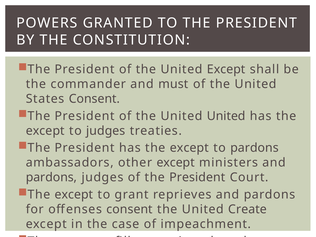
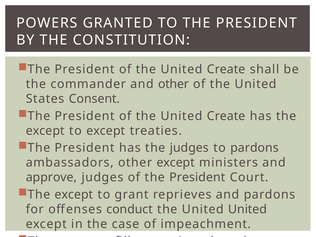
Except: Except -> Create (226, 69)
and must: must -> other (174, 84)
United: United -> Create (226, 116)
to judges: judges -> except (106, 131)
President has the except: except -> judges (189, 148)
pardons: pardons -> approve (51, 177)
offenses consent: consent -> conduct (130, 209)
United Create: Create -> United (248, 209)
